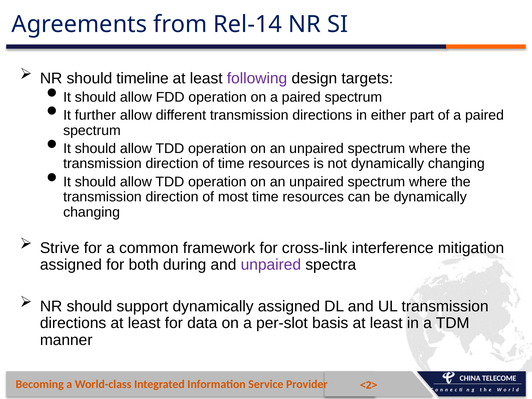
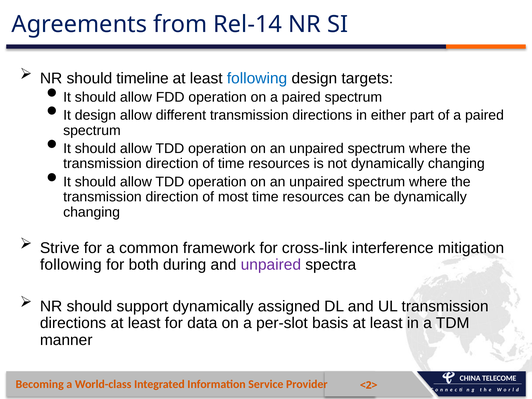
following colour: purple -> blue (257, 78)
It further: further -> design (95, 115)
assigned: assigned -> following (71, 265)
